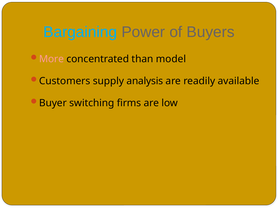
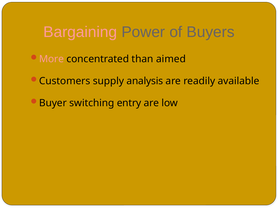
Bargaining colour: light blue -> pink (80, 32)
model: model -> aimed (171, 59)
firms: firms -> entry (129, 103)
